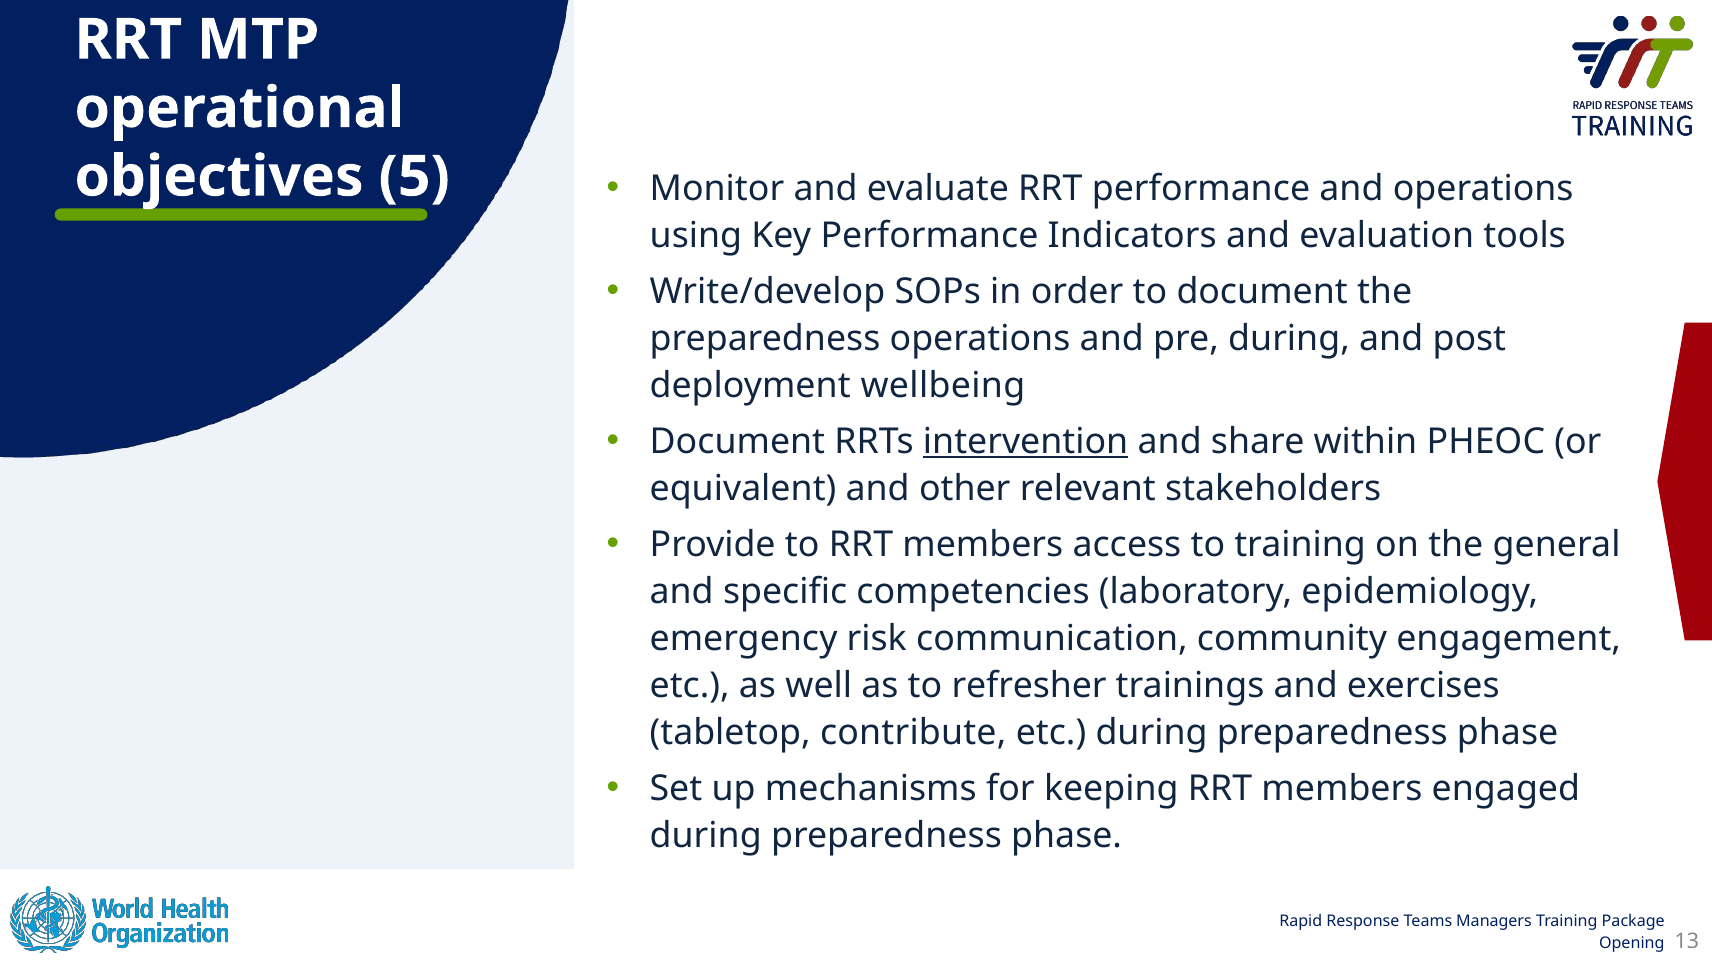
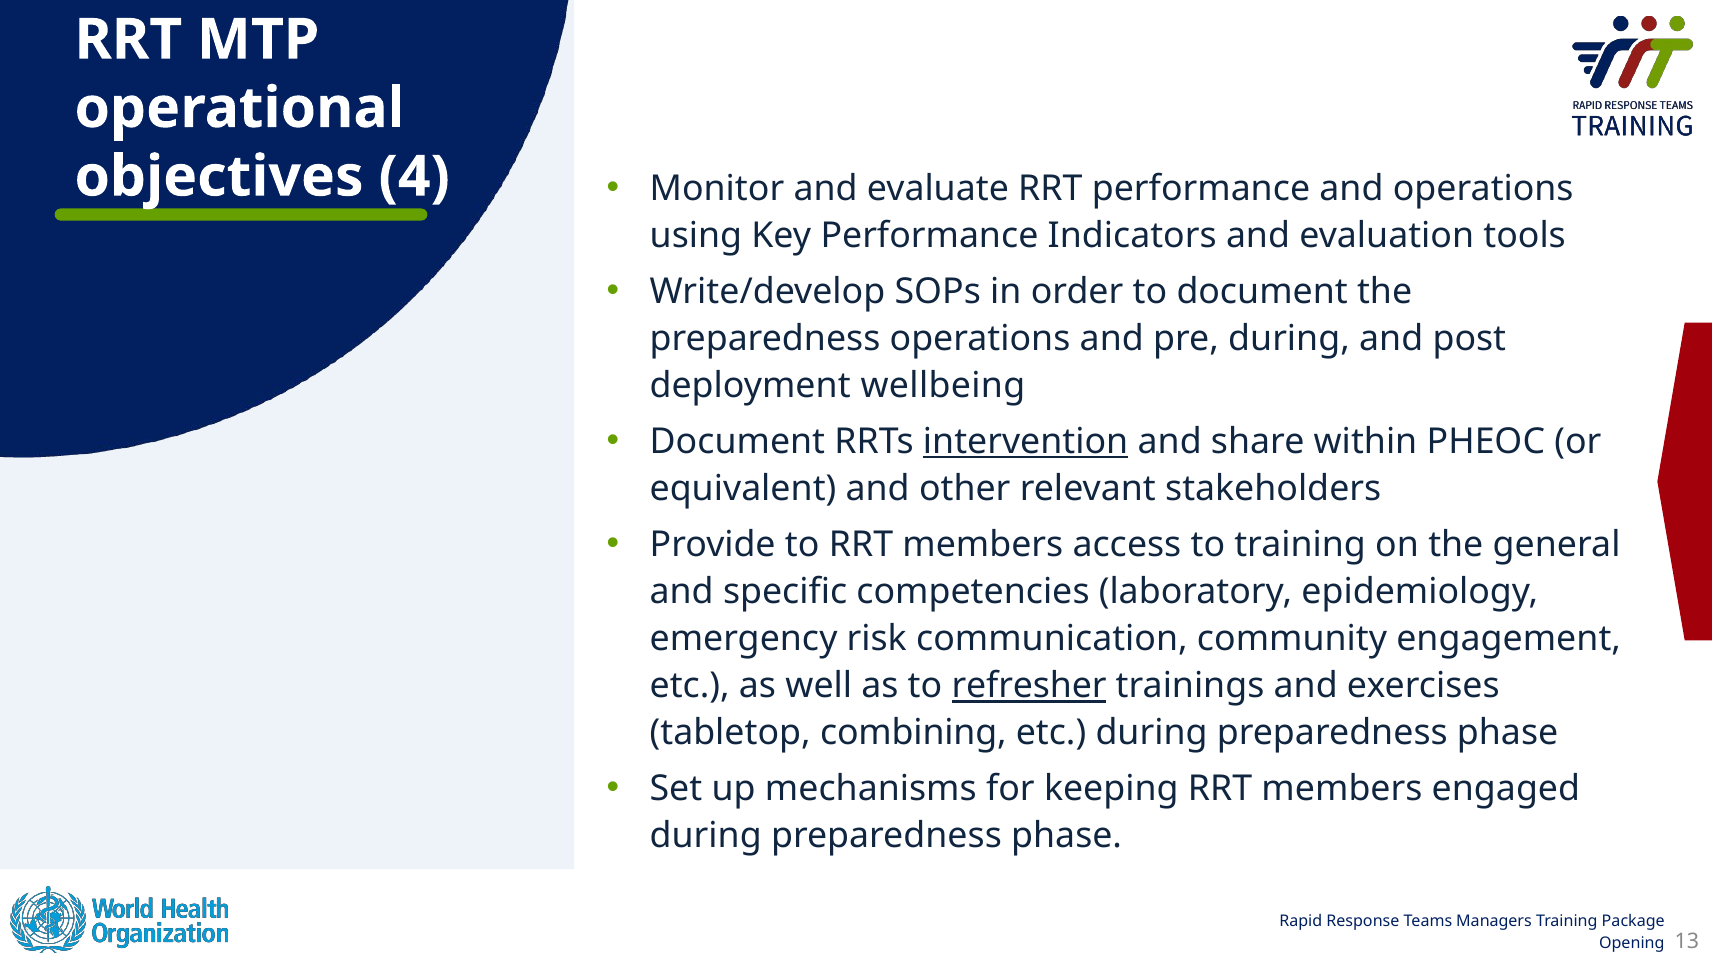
5: 5 -> 4 (414, 177)
refresher underline: none -> present (1029, 686)
contribute: contribute -> combining (913, 733)
